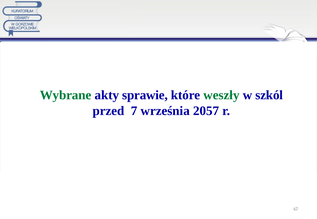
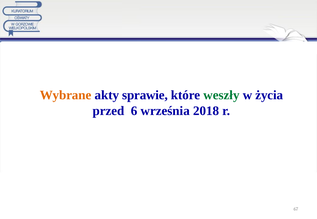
Wybrane colour: green -> orange (66, 95)
szkól: szkól -> życia (269, 95)
7: 7 -> 6 (134, 111)
2057: 2057 -> 2018 (206, 111)
